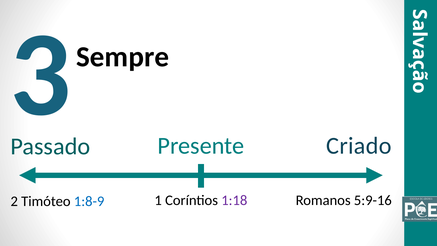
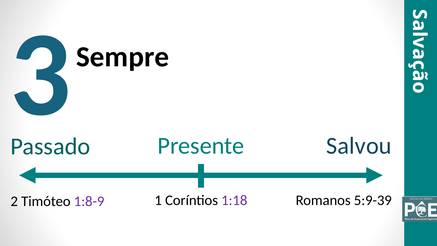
Criado: Criado -> Salvou (359, 146)
1:8-9 colour: blue -> purple (89, 201)
5:9-16: 5:9-16 -> 5:9-39 (373, 200)
